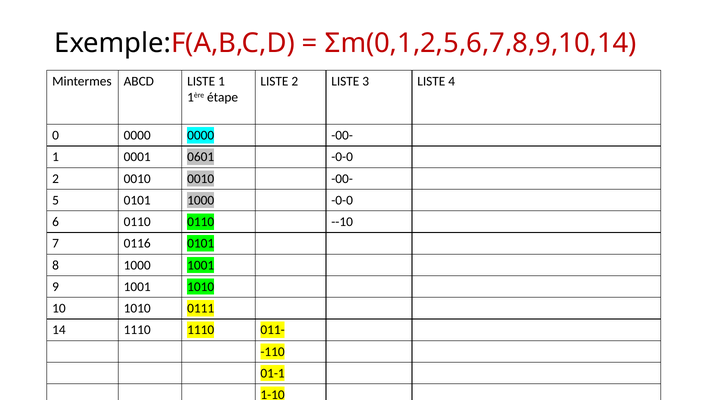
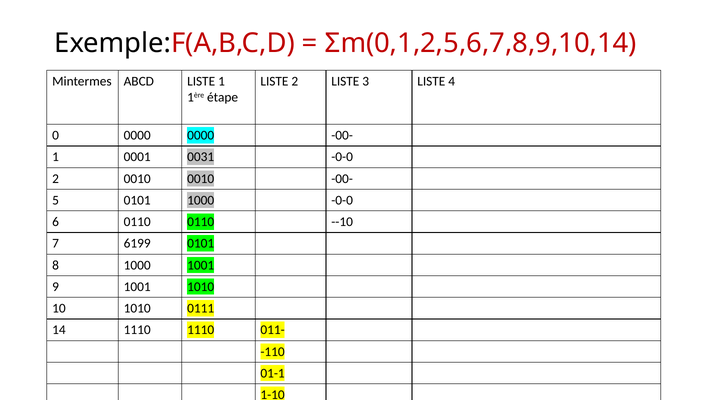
0601: 0601 -> 0031 (201, 157)
0116: 0116 -> 6199 (137, 244)
